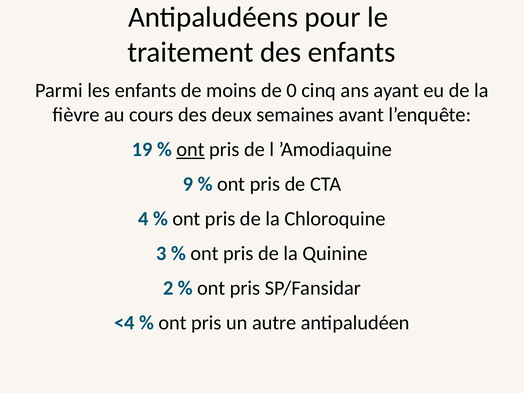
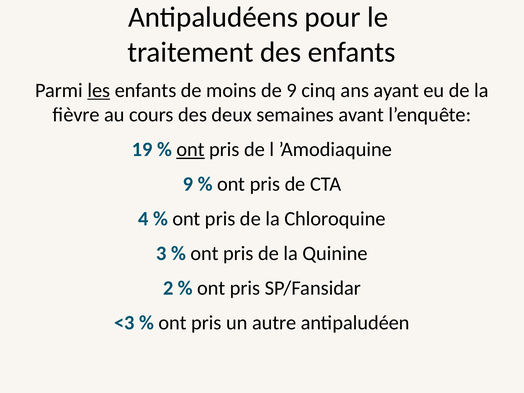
les underline: none -> present (99, 90)
de 0: 0 -> 9 (292, 90)
<4: <4 -> <3 (124, 323)
